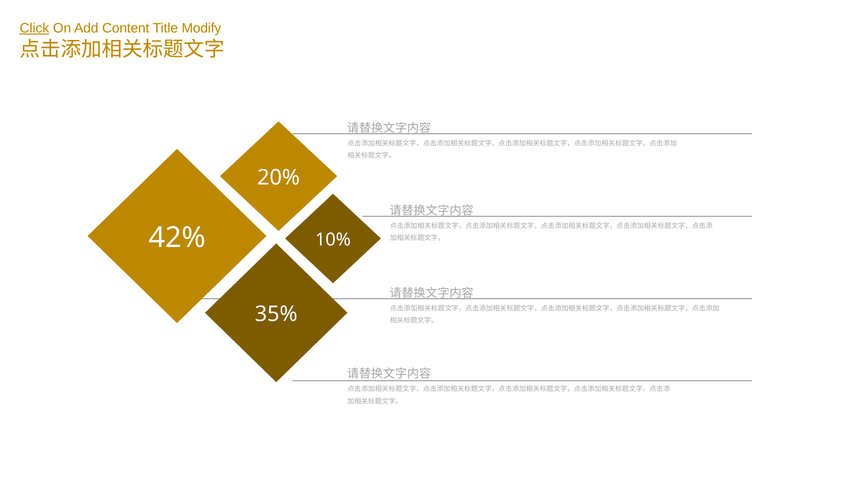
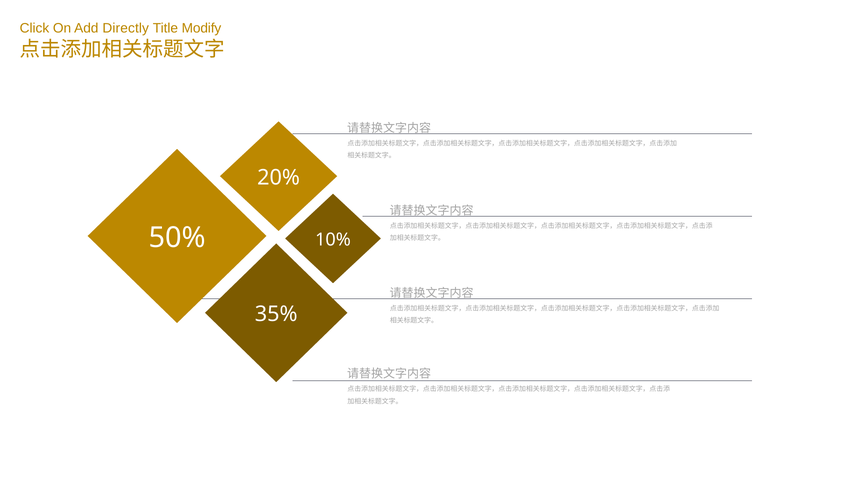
Click underline: present -> none (34, 28)
Content: Content -> Directly (126, 28)
42%: 42% -> 50% (177, 238)
